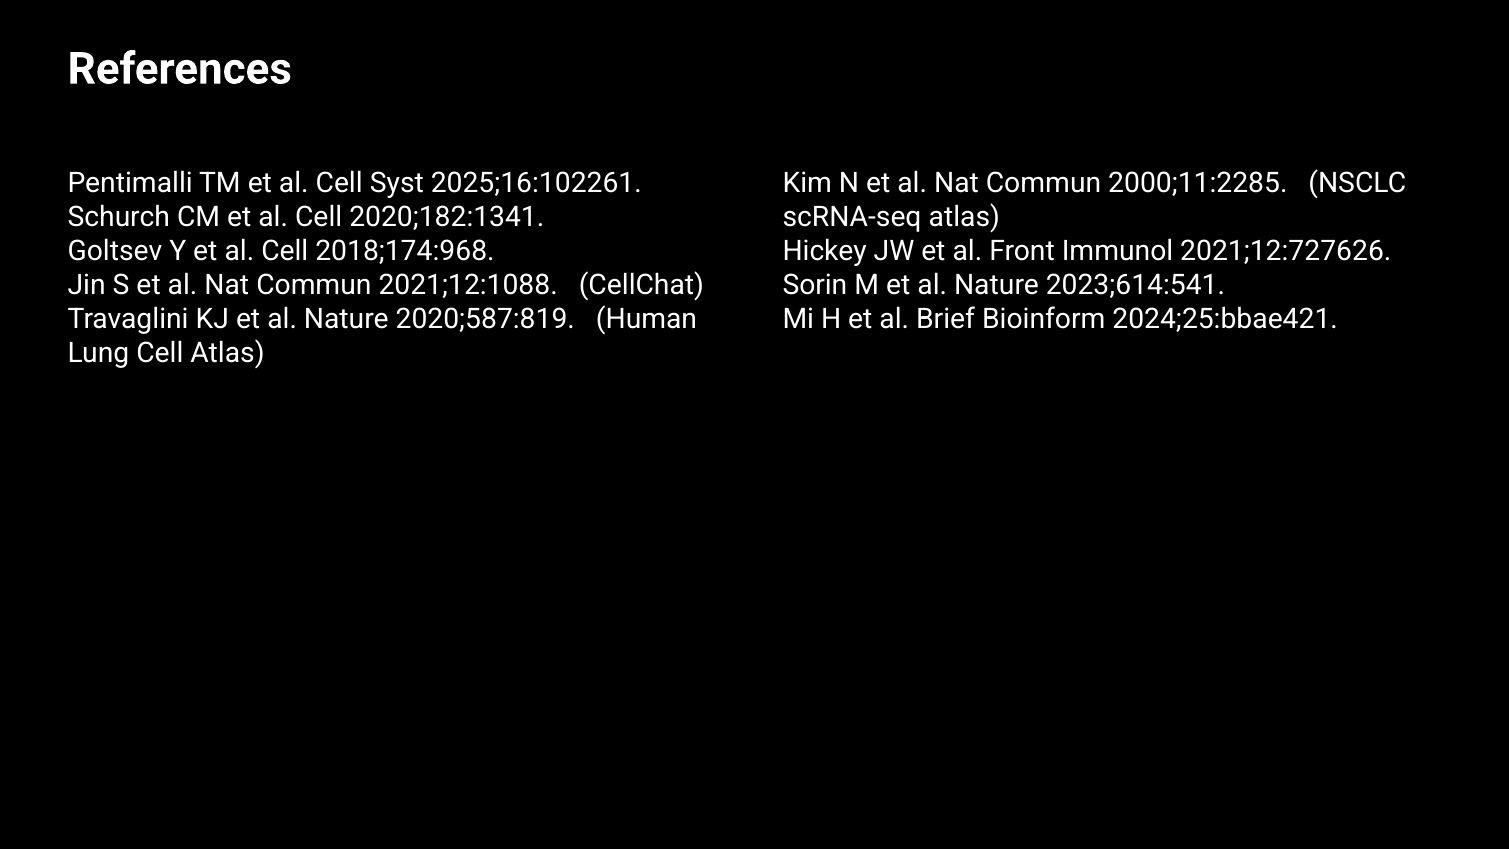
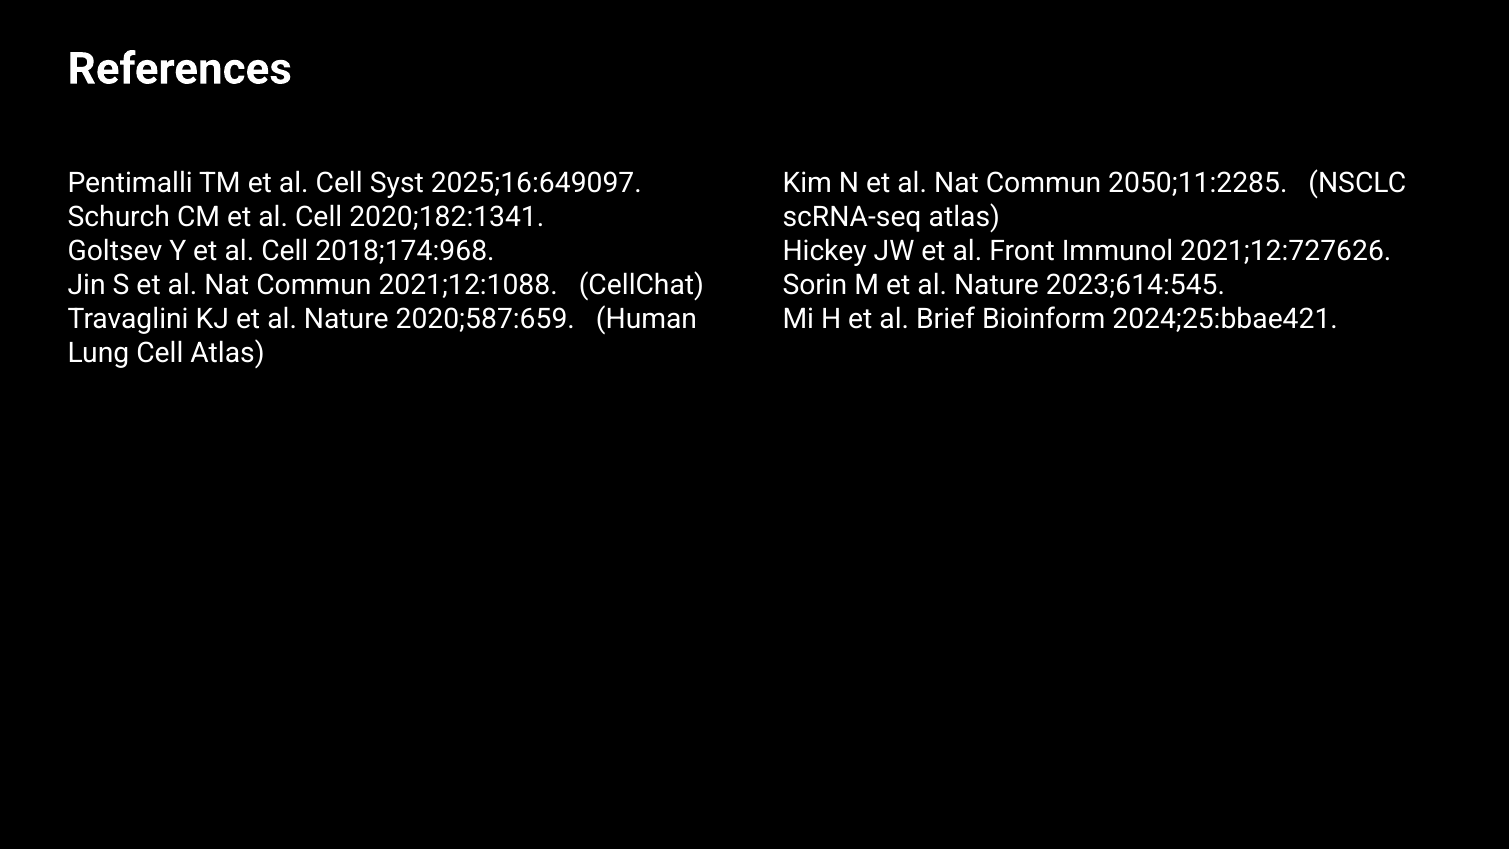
2025;16:102261: 2025;16:102261 -> 2025;16:649097 (536, 183)
2000;11:2285: 2000;11:2285 -> 2050;11:2285 (1198, 183)
2023;614:541: 2023;614:541 -> 2023;614:545 (1135, 285)
2020;587:819: 2020;587:819 -> 2020;587:659 (485, 319)
